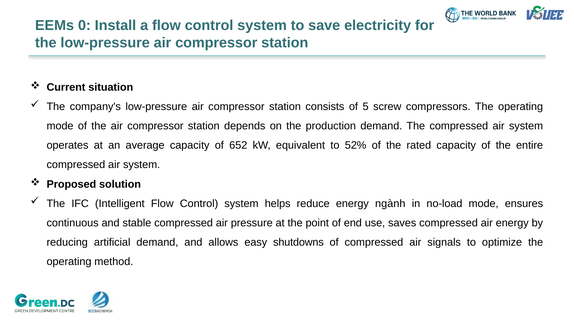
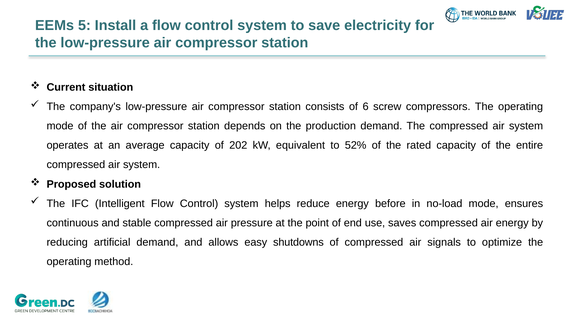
0: 0 -> 5 (84, 26)
5: 5 -> 6 (366, 107)
652: 652 -> 202 (238, 145)
ngành: ngành -> before (390, 203)
